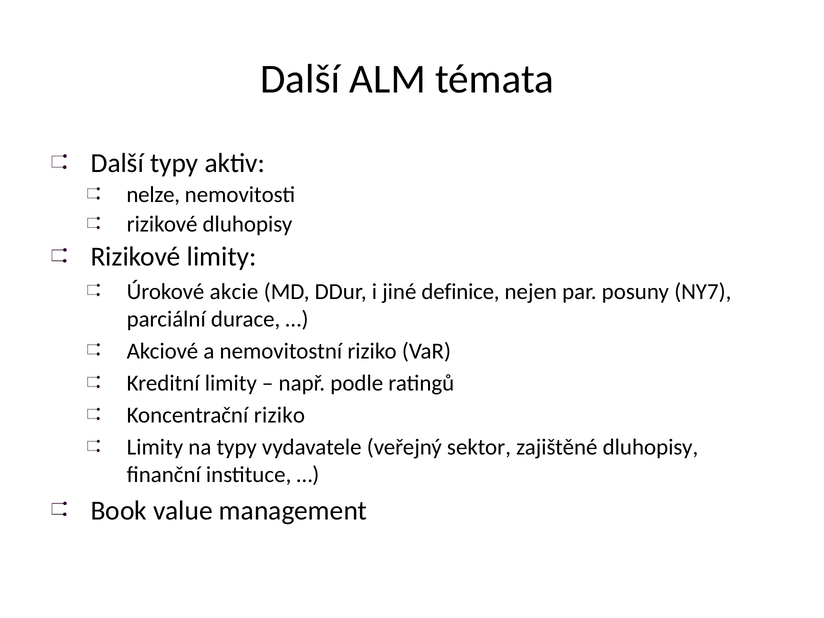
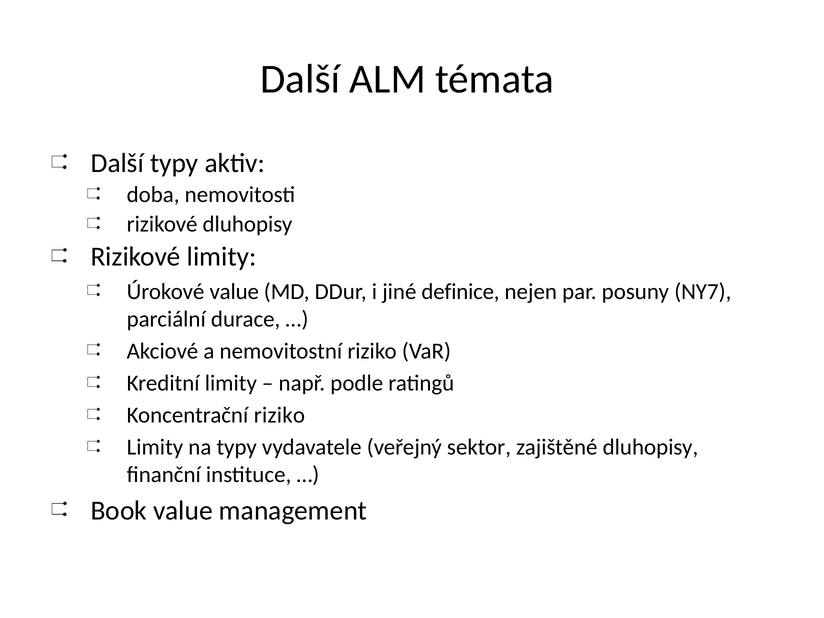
nelze: nelze -> doba (153, 195)
Úrokové akcie: akcie -> value (234, 292)
